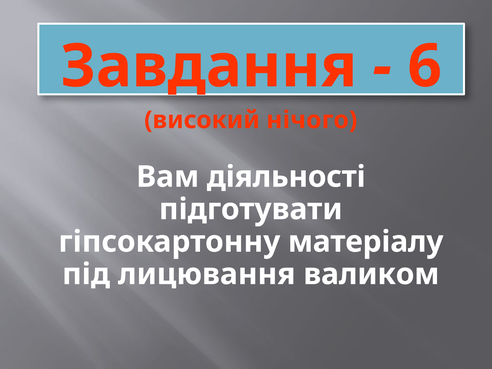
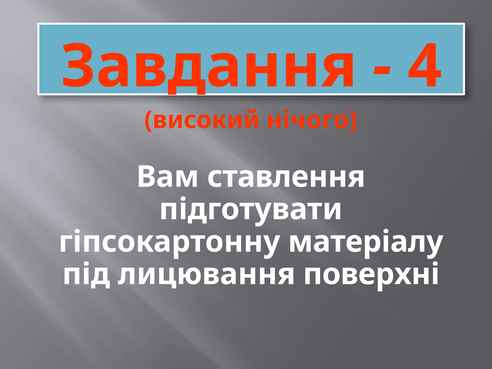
6: 6 -> 4 (425, 66)
діяльності: діяльності -> ставлення (286, 177)
валиком: валиком -> поверхні (371, 274)
